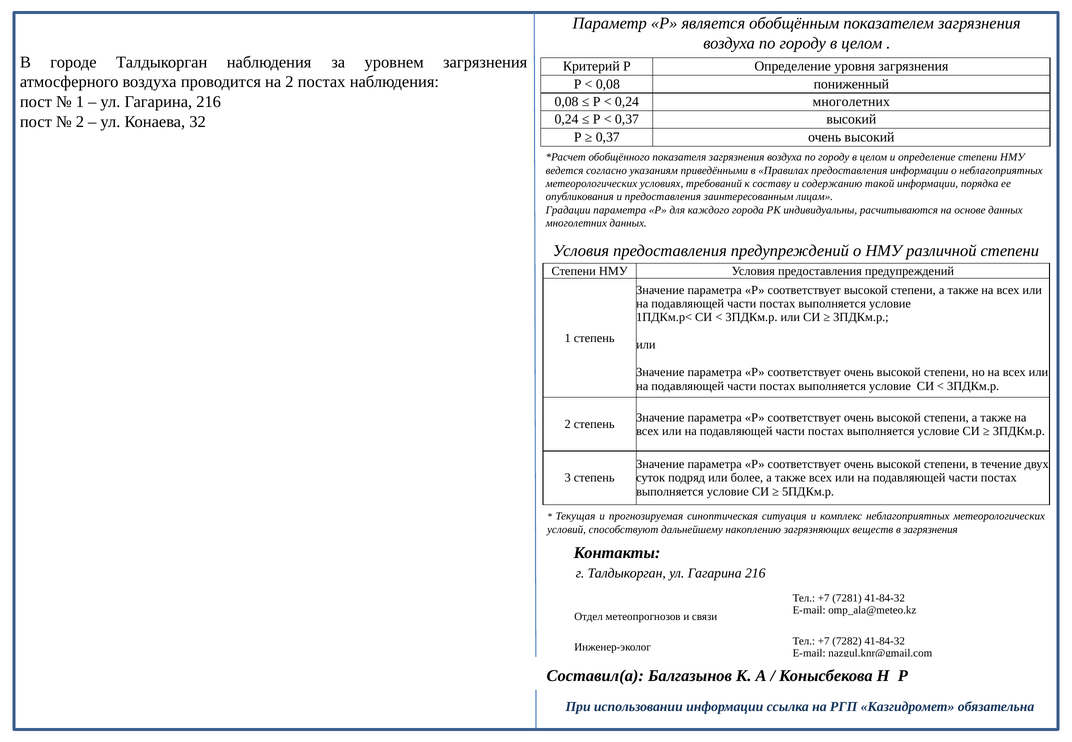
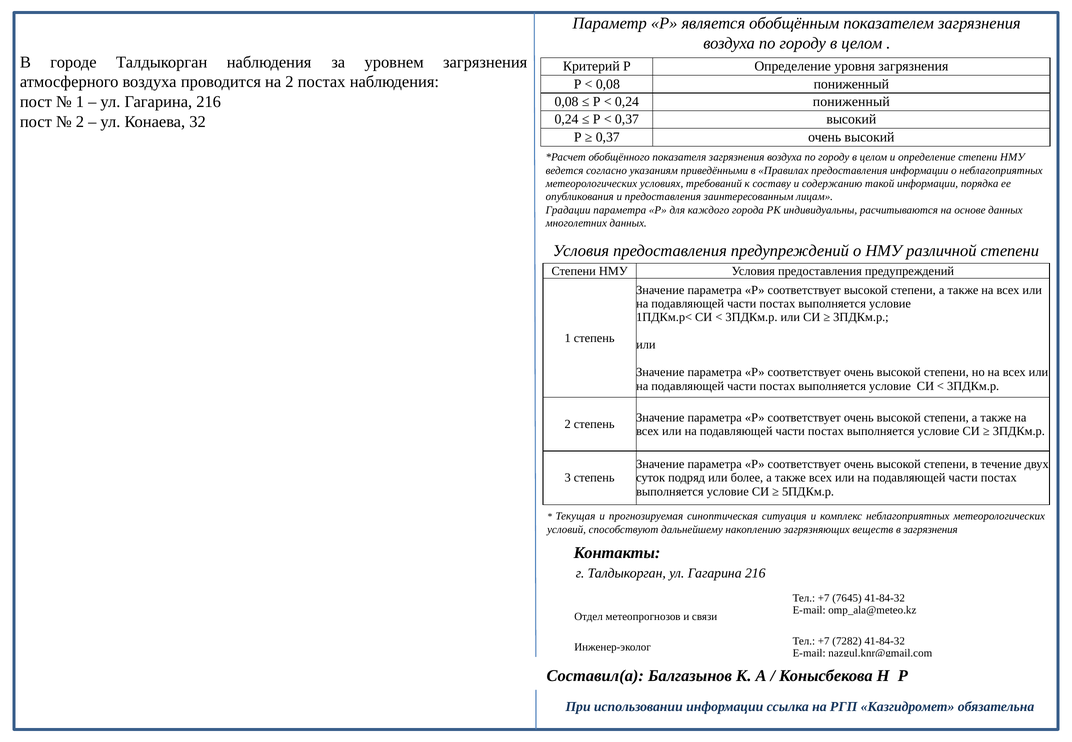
0,24 многолетних: многолетних -> пониженный (851, 102)
7281: 7281 -> 7645 (847, 598)
